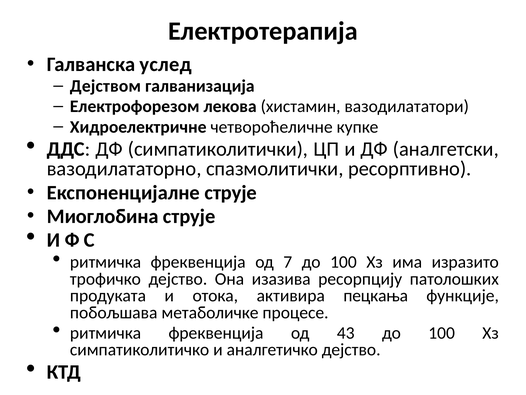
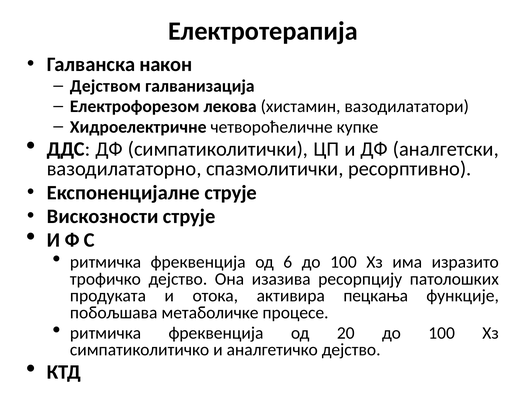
услед: услед -> након (166, 64)
Миоглобина: Миоглобина -> Вискозности (103, 216)
7: 7 -> 6 (288, 262)
43: 43 -> 20 (346, 333)
